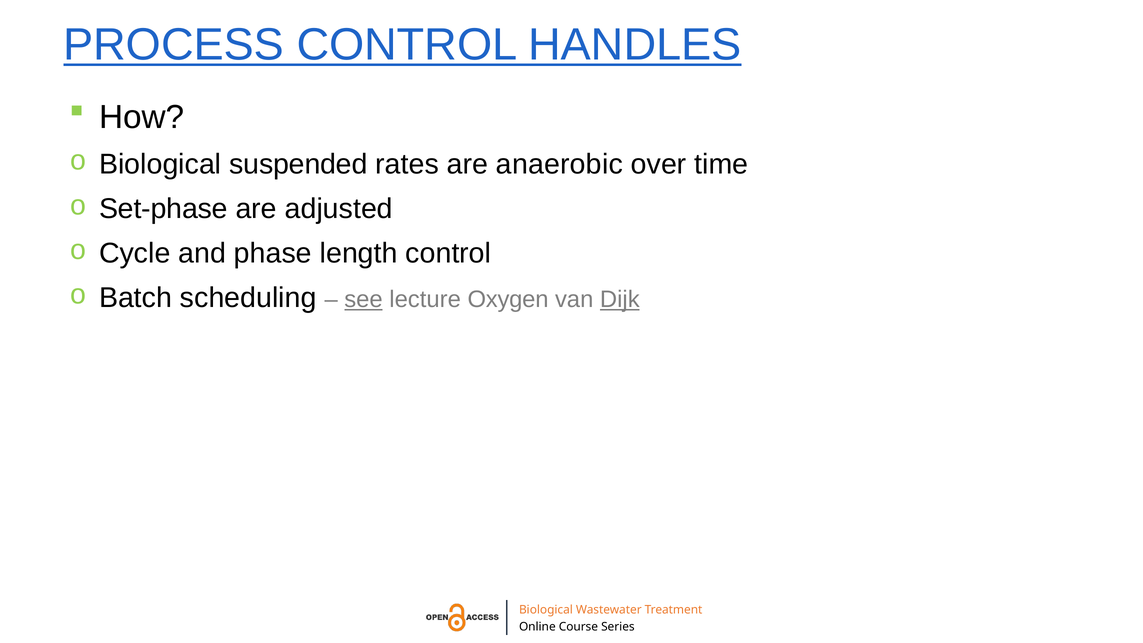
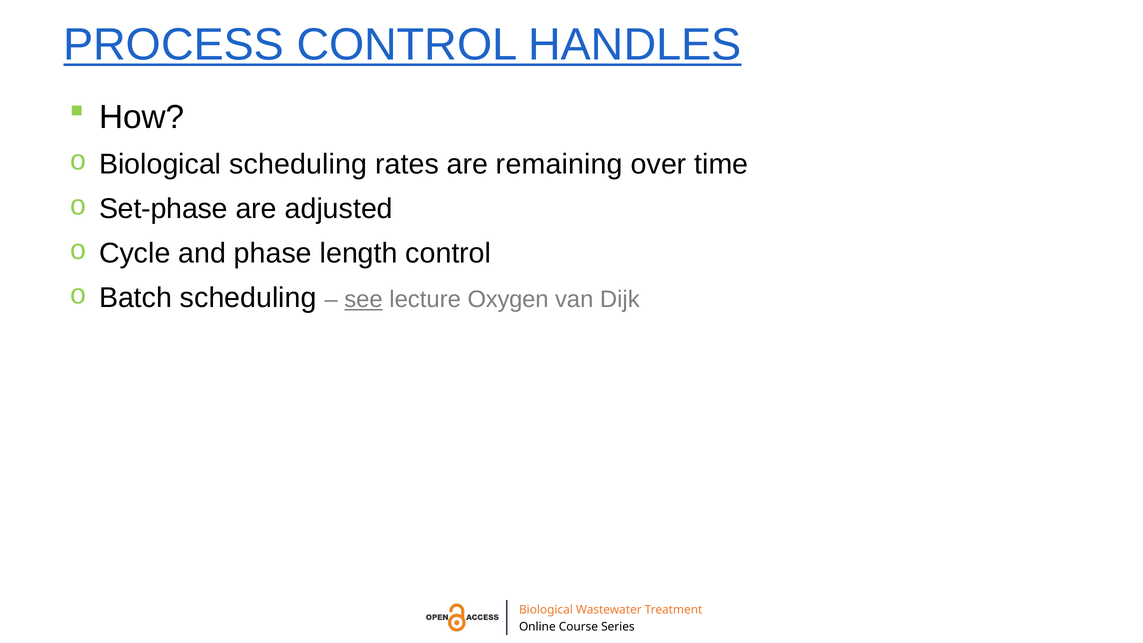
Biological suspended: suspended -> scheduling (298, 164)
anaerobic: anaerobic -> remaining (559, 164)
Dijk underline: present -> none (620, 300)
